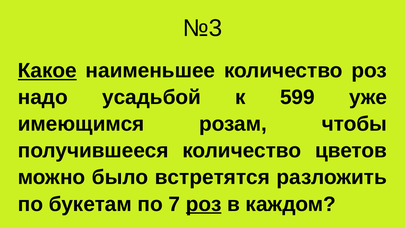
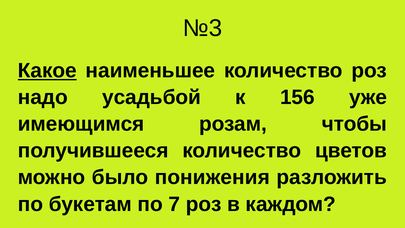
599: 599 -> 156 (297, 97)
встретятся: встретятся -> понижения (212, 177)
роз underline: present -> none (204, 204)
